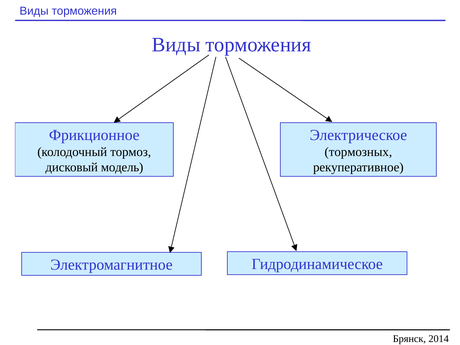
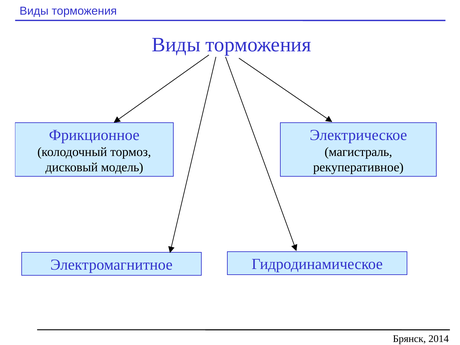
тормозных: тормозных -> магистраль (358, 152)
